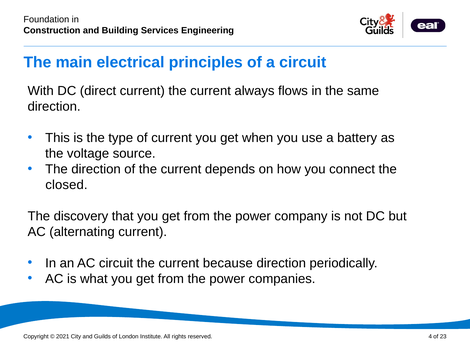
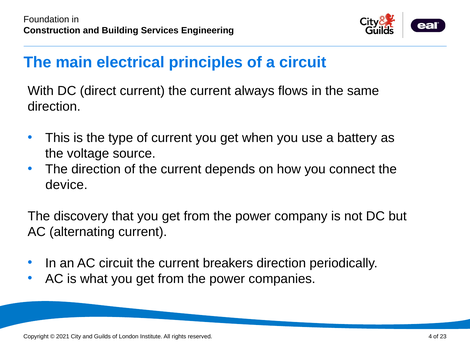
closed: closed -> device (66, 185)
because: because -> breakers (228, 263)
